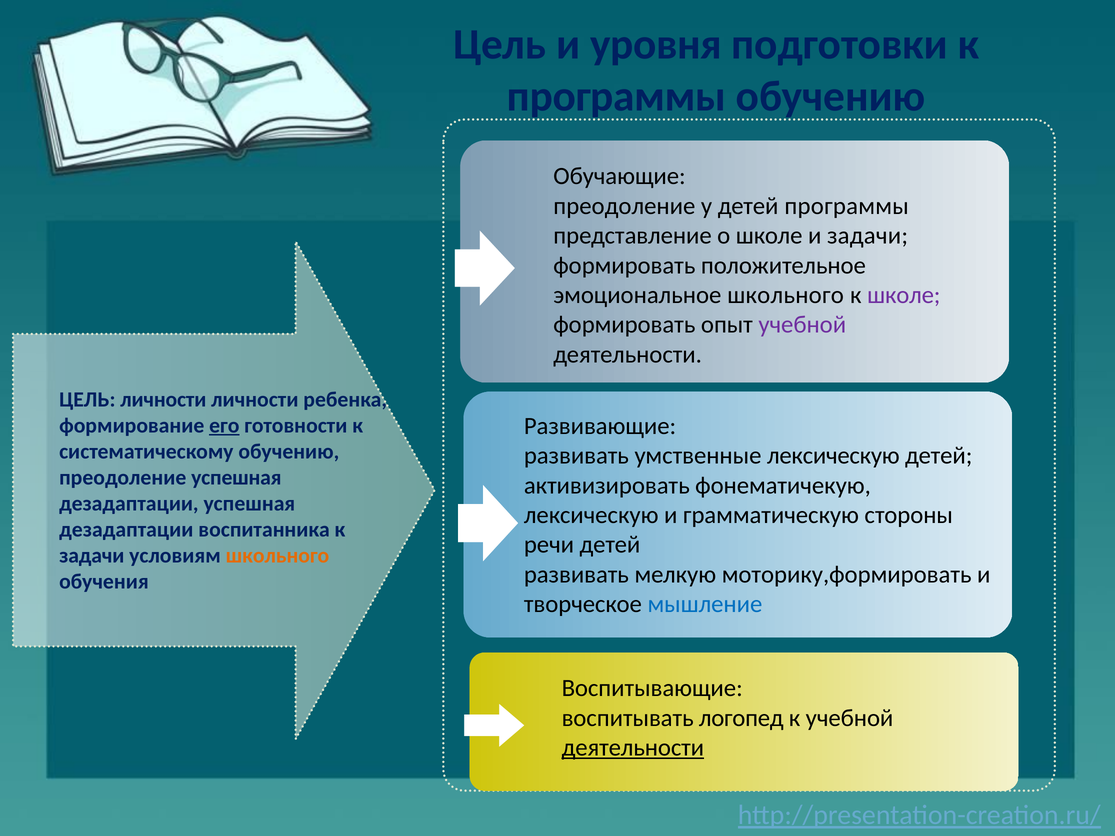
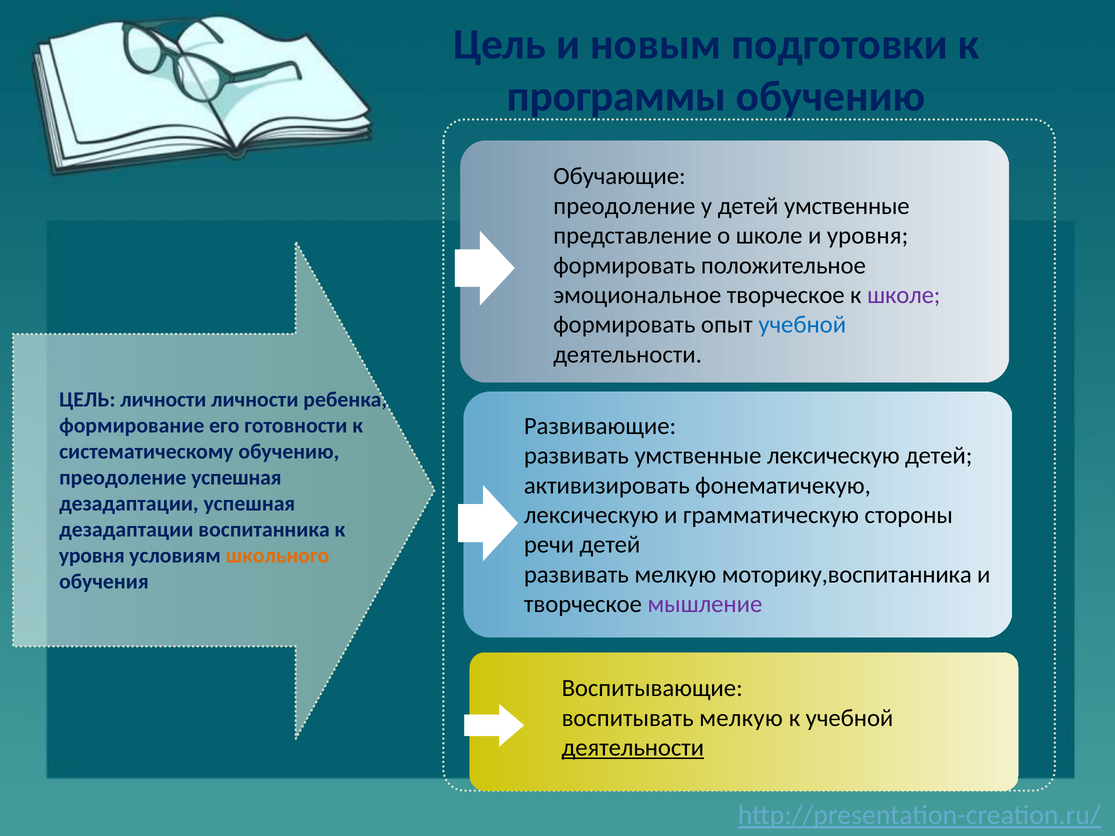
уровня: уровня -> новым (656, 44)
детей программы: программы -> умственные (847, 206)
и задачи: задачи -> уровня (868, 236)
эмоциональное школьного: школьного -> творческое (786, 295)
учебной colour: purple -> blue (802, 325)
его underline: present -> none (224, 426)
задачи: задачи -> уровня (92, 556)
моторику,формировать: моторику,формировать -> моторику,воспитанника (847, 575)
мышление colour: blue -> purple (705, 604)
воспитывать логопед: логопед -> мелкую (741, 718)
